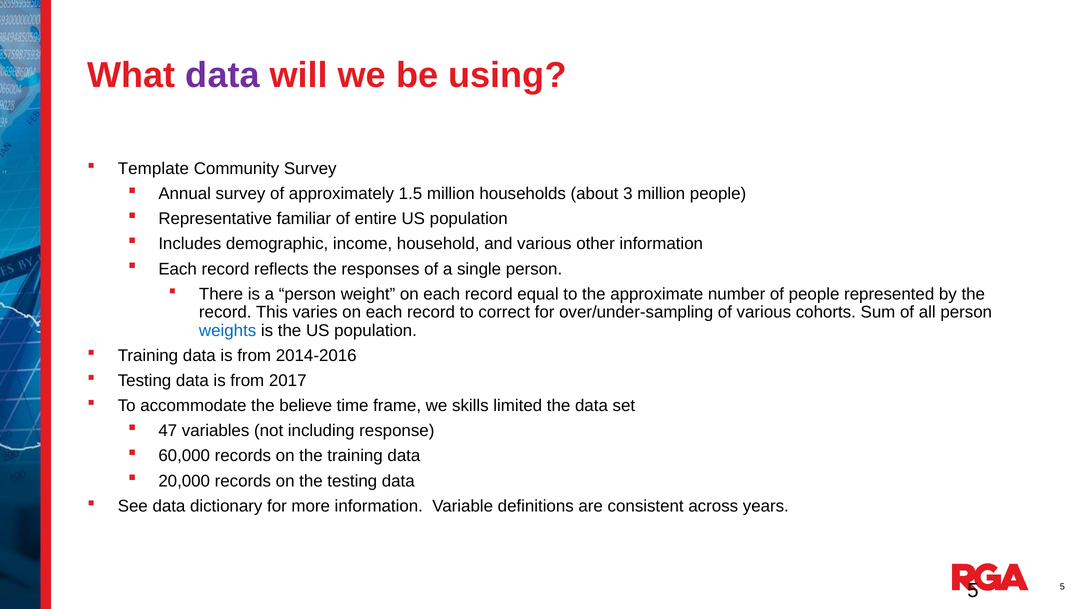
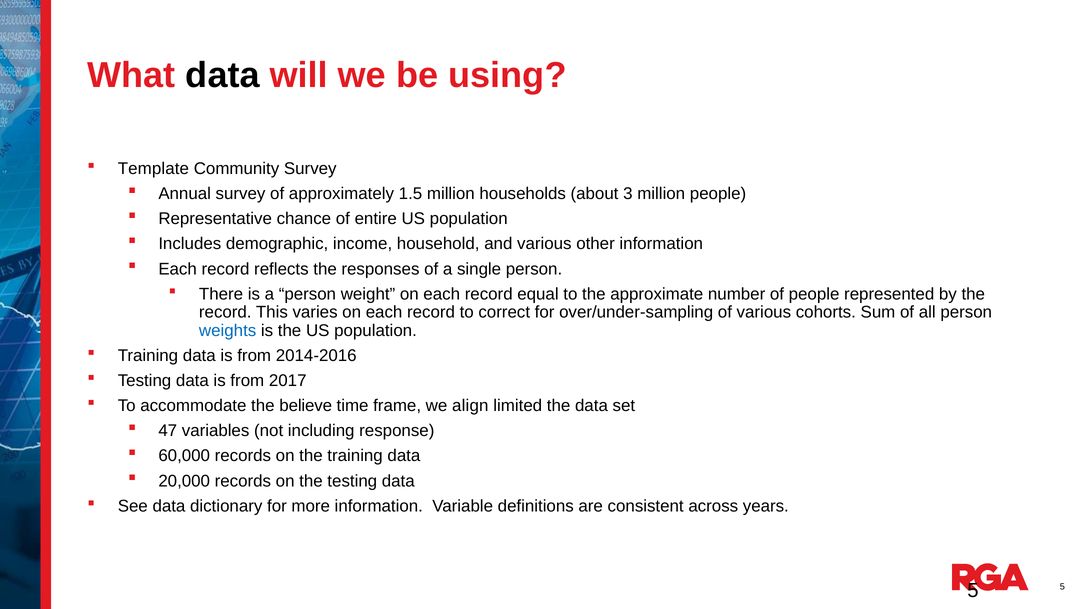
data colour: purple -> black (223, 75)
familiar: familiar -> chance (304, 219)
skills: skills -> align (470, 406)
